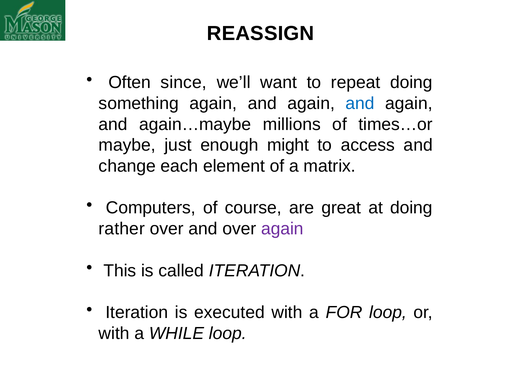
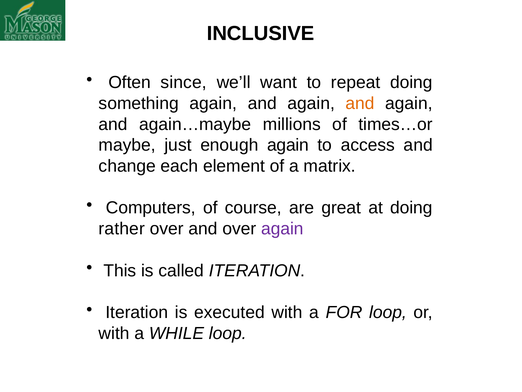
REASSIGN: REASSIGN -> INCLUSIVE (261, 34)
and colour: blue -> orange (360, 103)
enough might: might -> again (288, 145)
